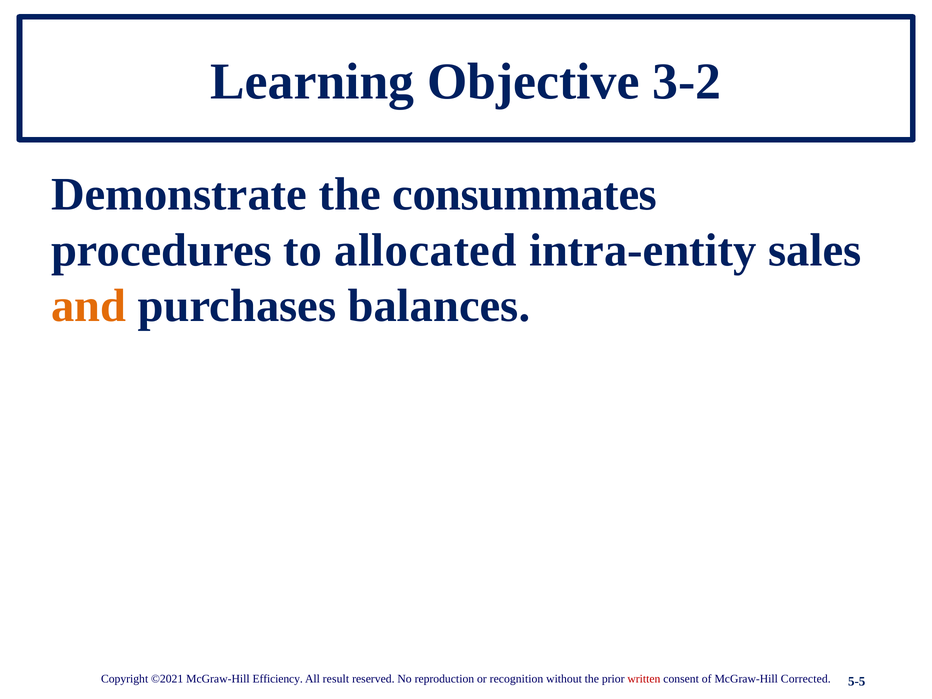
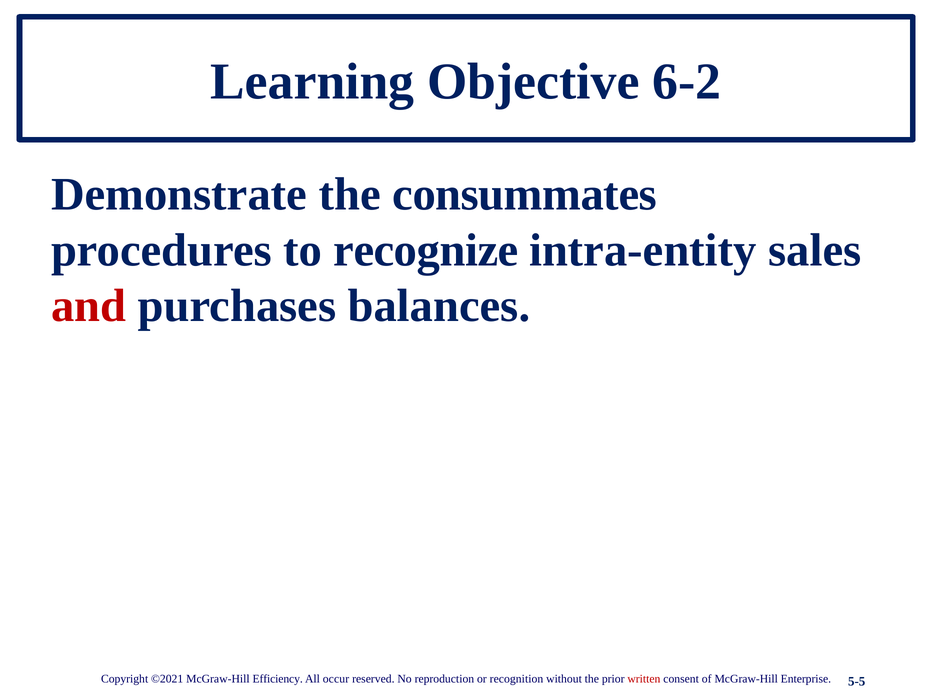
3-2: 3-2 -> 6-2 (687, 82)
allocated: allocated -> recognize (426, 250)
and colour: orange -> red (89, 306)
result: result -> occur (336, 679)
Corrected: Corrected -> Enterprise (806, 679)
